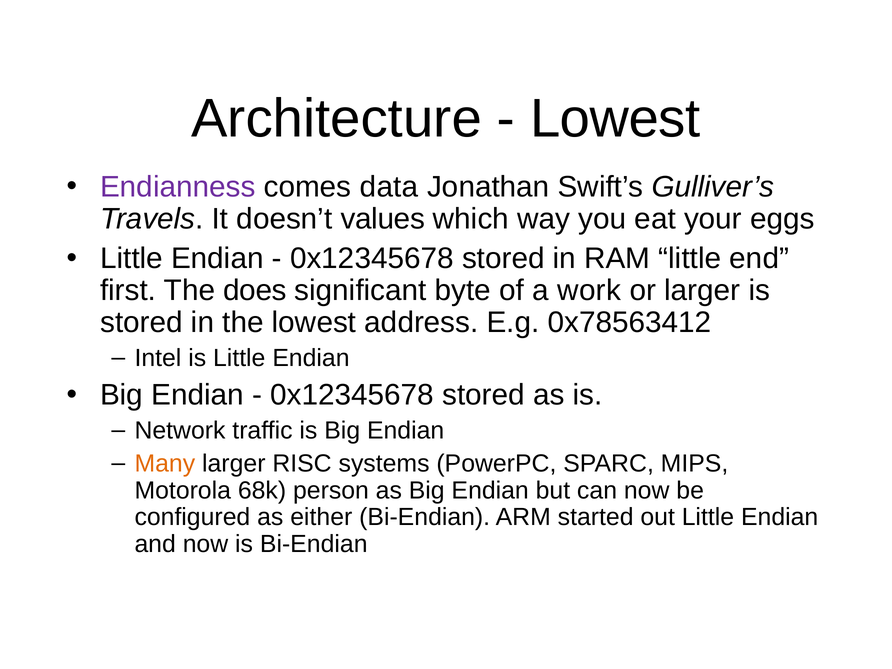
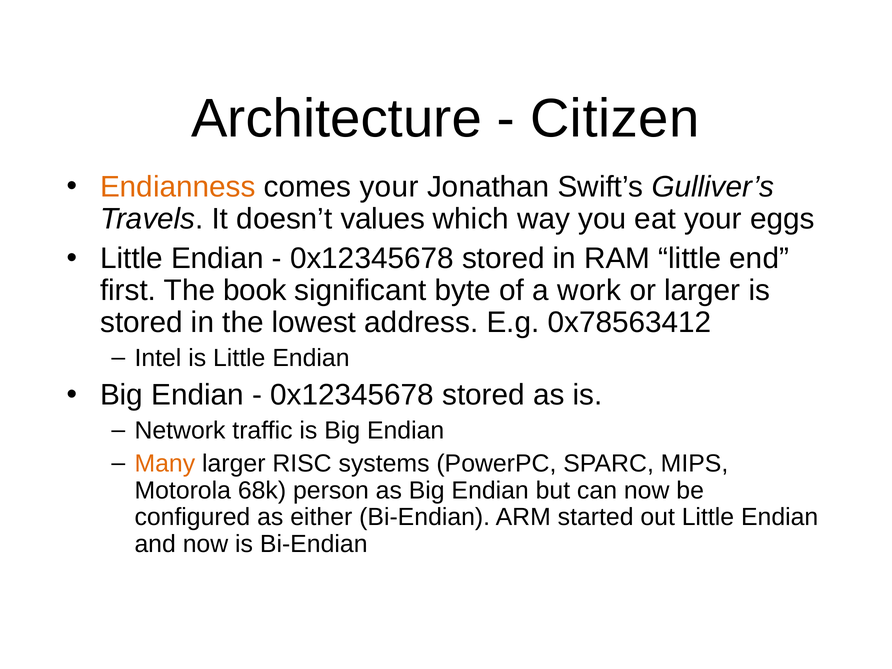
Lowest: Lowest -> Citizen (615, 119)
Endianness colour: purple -> orange (178, 187)
comes data: data -> your (389, 187)
does: does -> book (255, 291)
